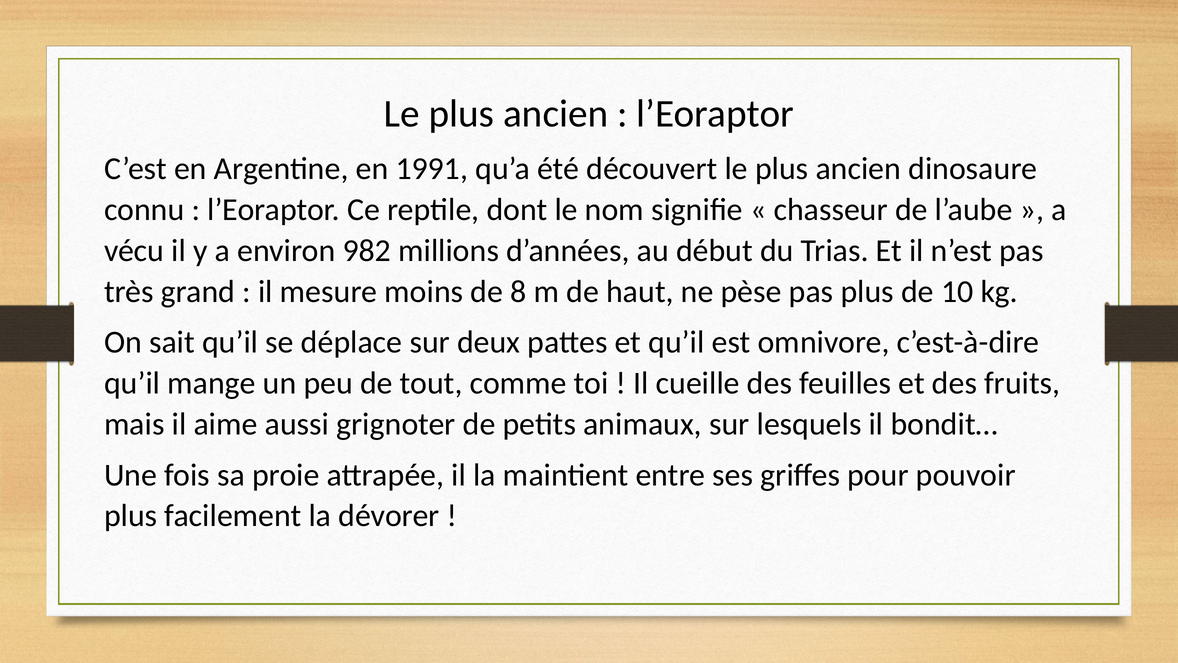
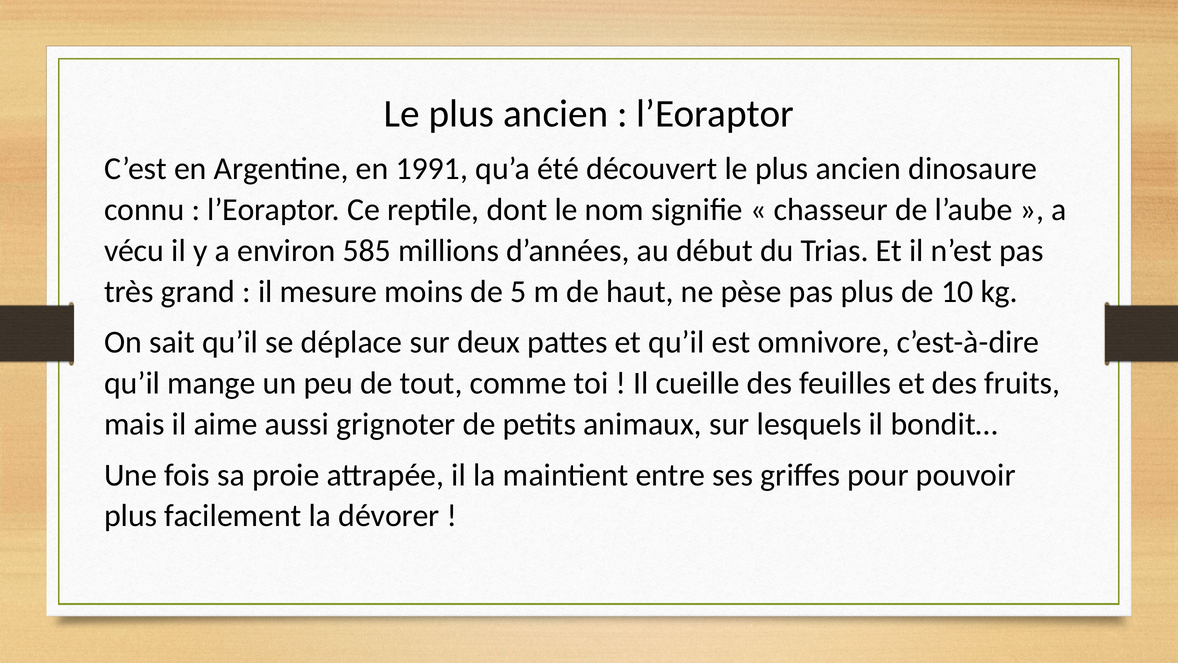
982: 982 -> 585 (367, 250)
8: 8 -> 5 (518, 291)
